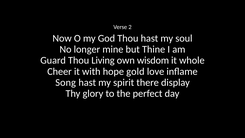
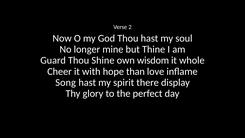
Living: Living -> Shine (103, 60)
gold: gold -> than (135, 71)
